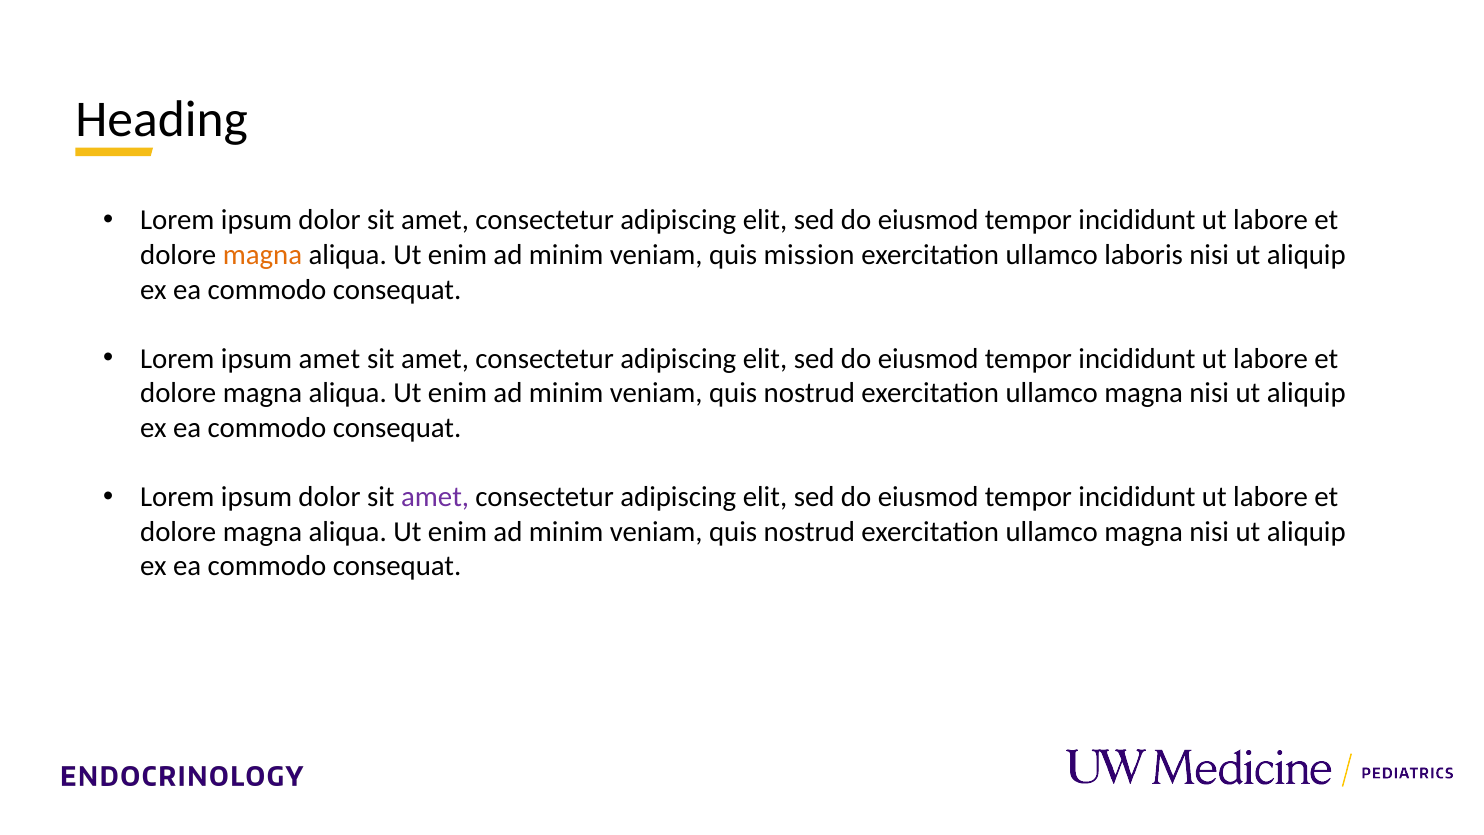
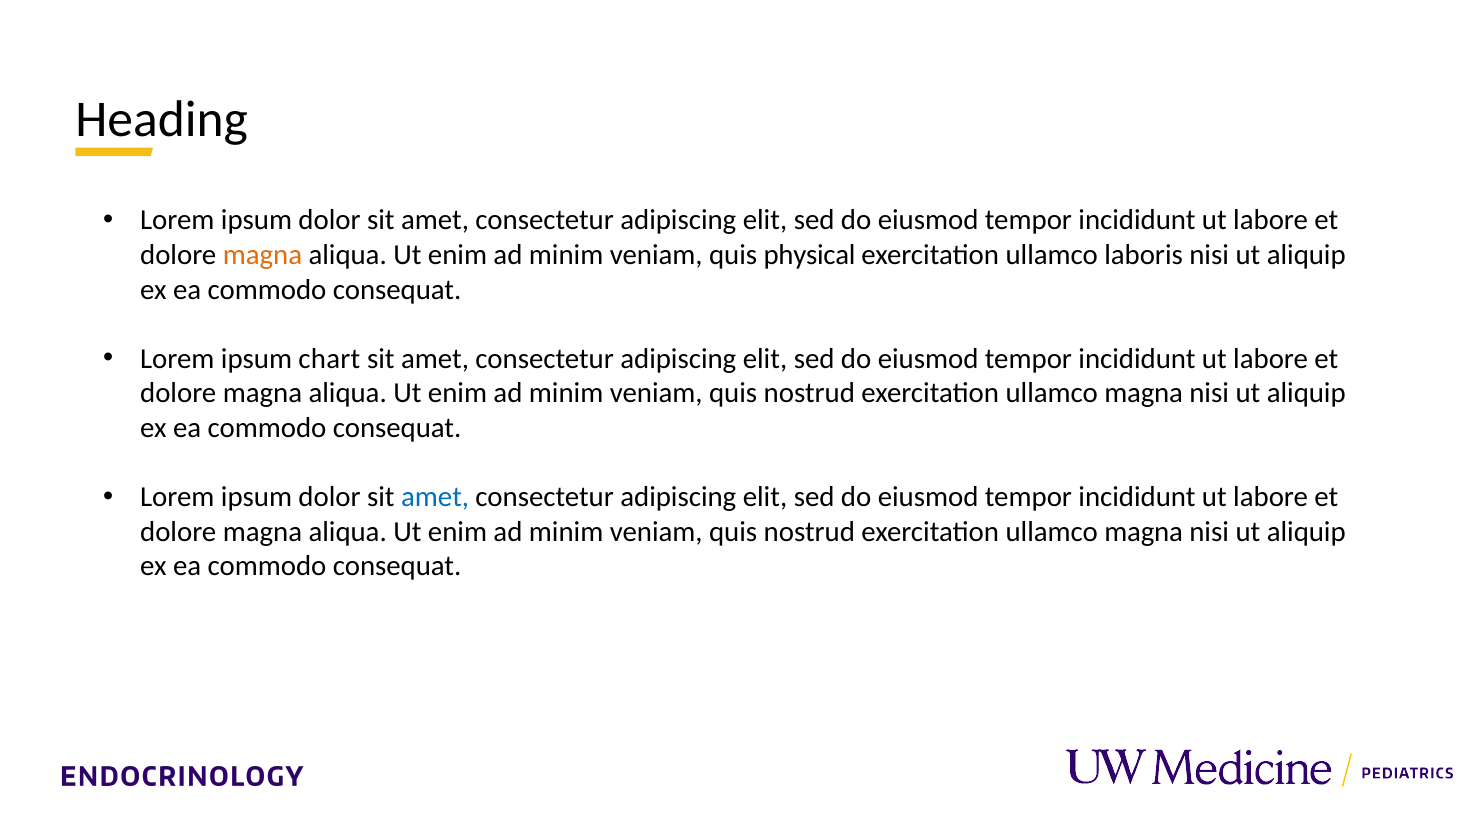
mission: mission -> physical (809, 255)
ipsum amet: amet -> chart (329, 359)
amet colour: purple -> blue (435, 497)
